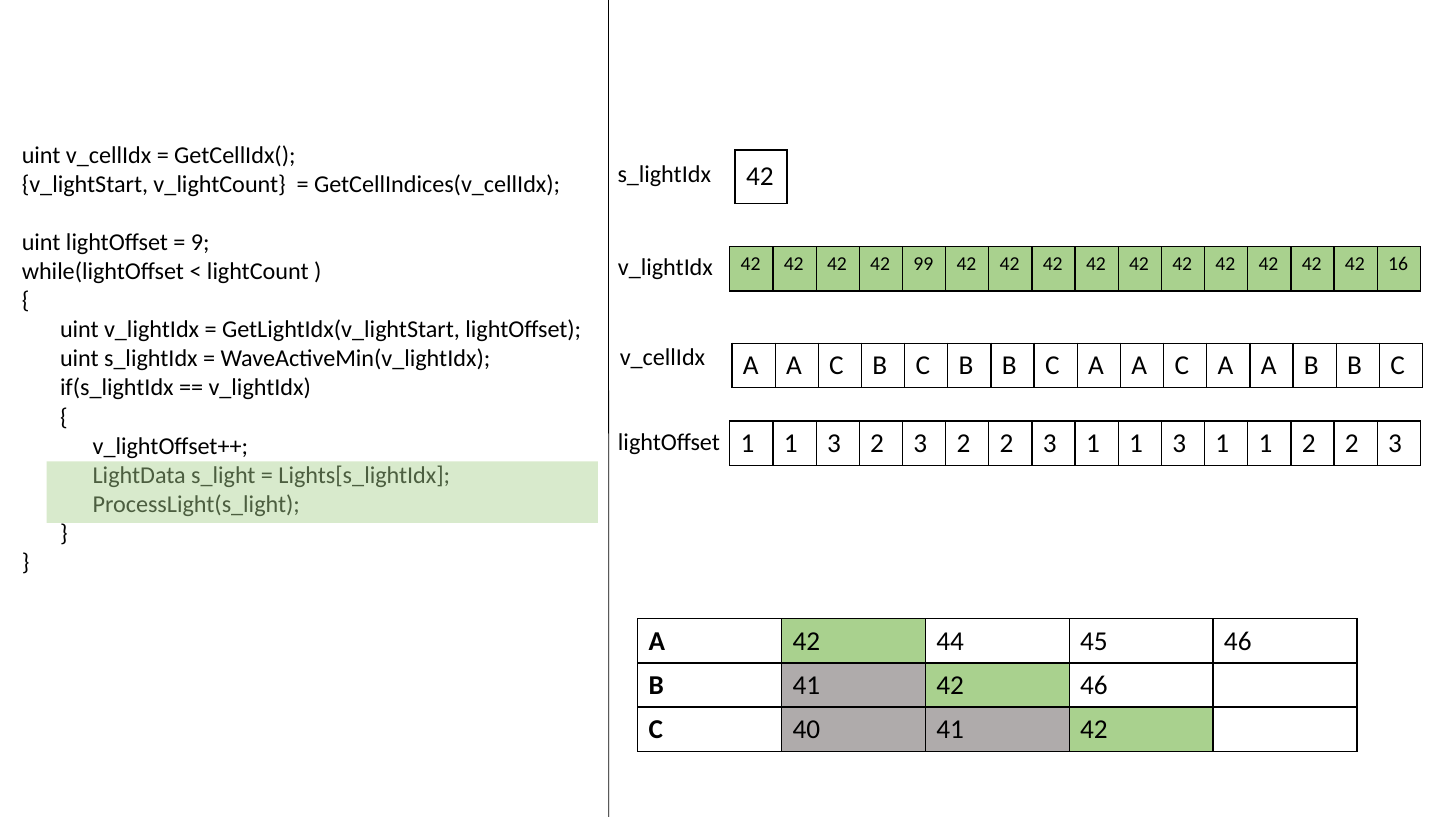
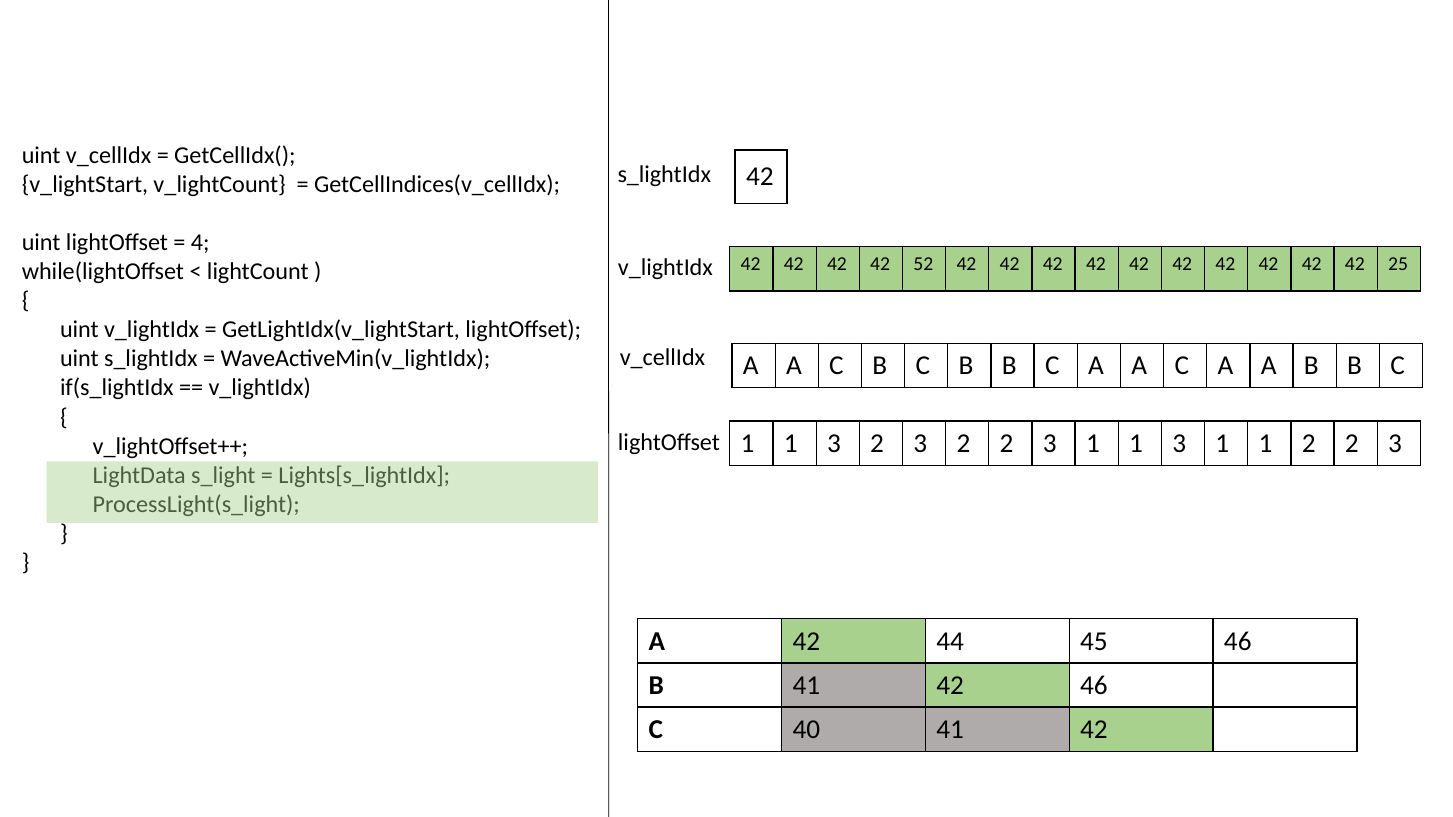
9: 9 -> 4 (200, 243)
99: 99 -> 52 (923, 265)
16: 16 -> 25 (1398, 265)
